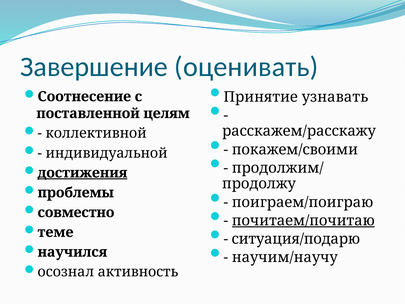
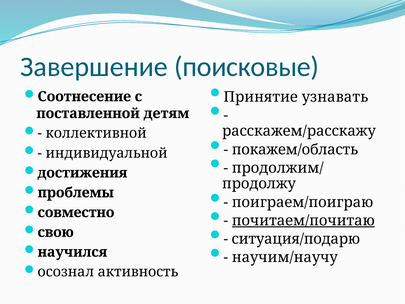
оценивать: оценивать -> поисковые (247, 67)
целям: целям -> детям (166, 113)
покажем/своими: покажем/своими -> покажем/область (295, 149)
достижения underline: present -> none (82, 173)
теме: теме -> свою (56, 232)
